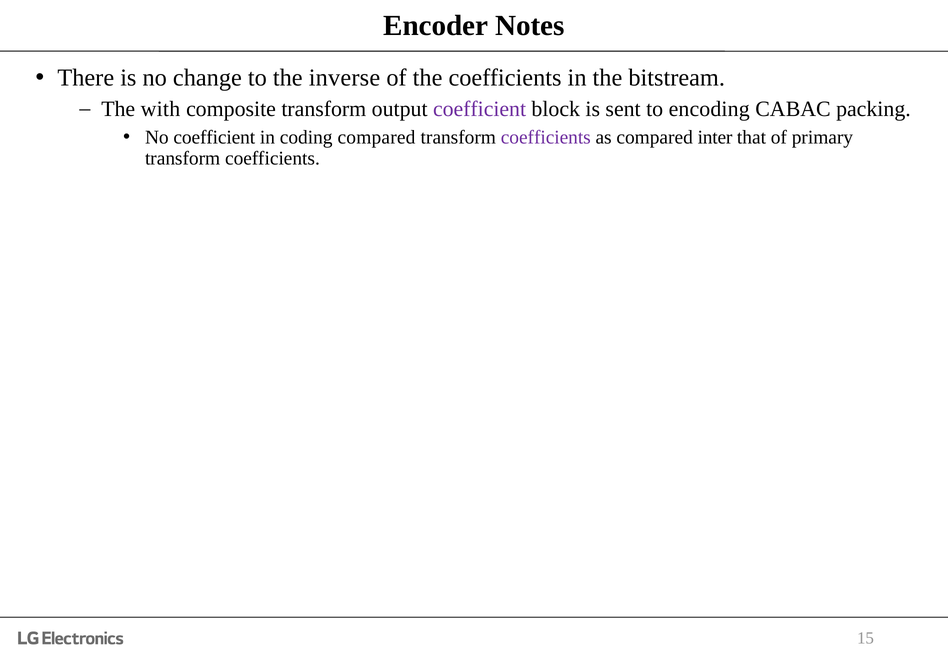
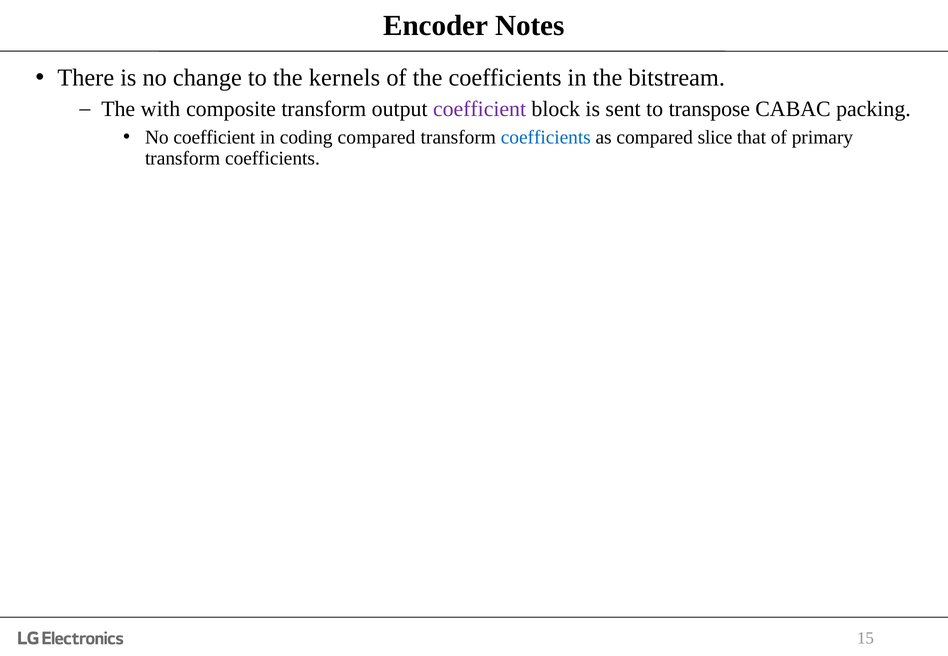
inverse: inverse -> kernels (344, 78)
encoding: encoding -> transpose (709, 109)
coefficients colour: purple -> blue (546, 137)
inter: inter -> slice (715, 137)
